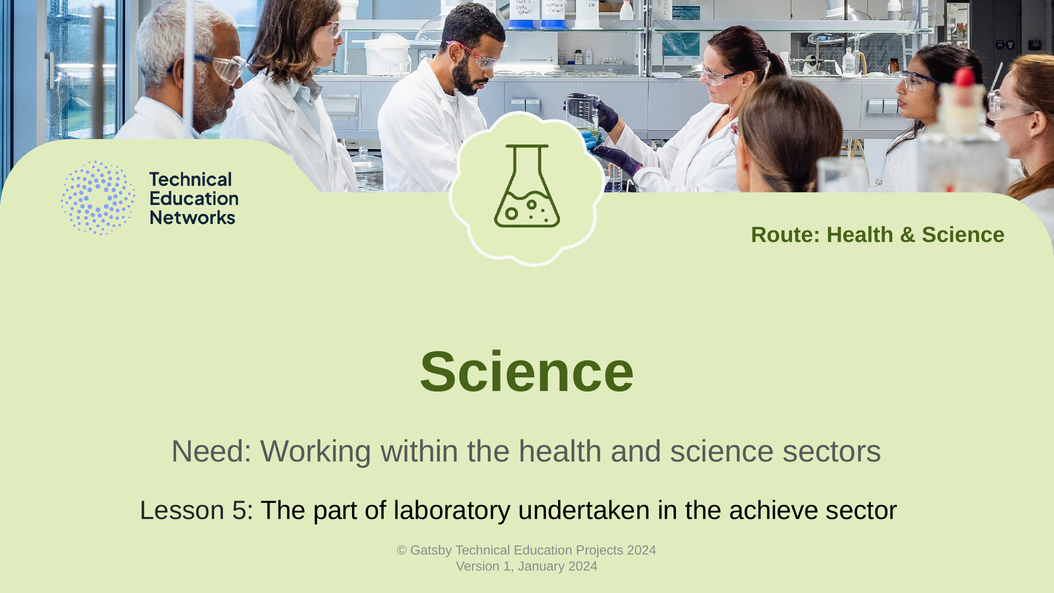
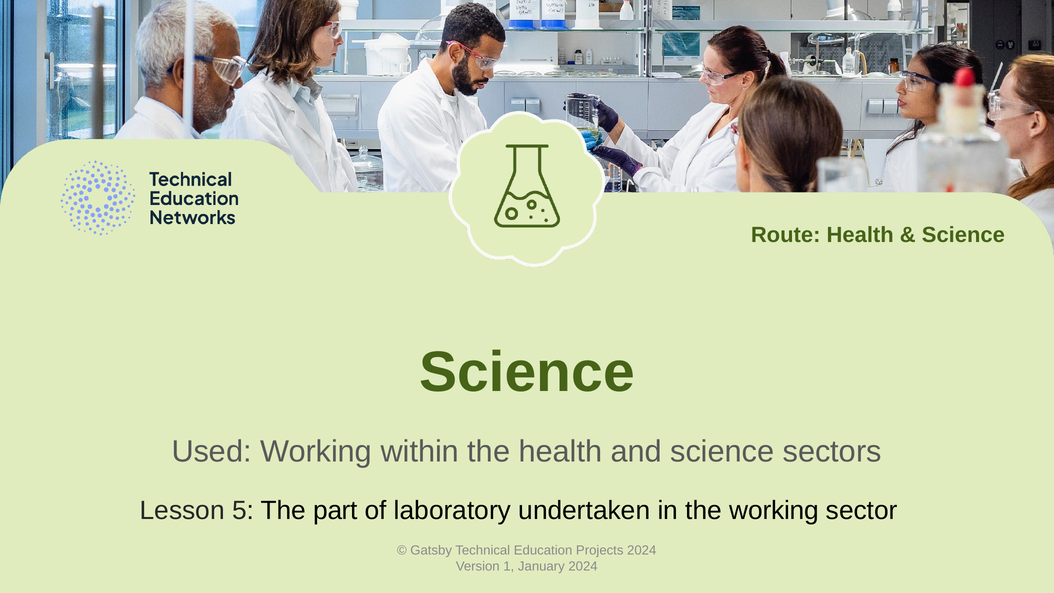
Need: Need -> Used (212, 451)
the achieve: achieve -> working (774, 511)
